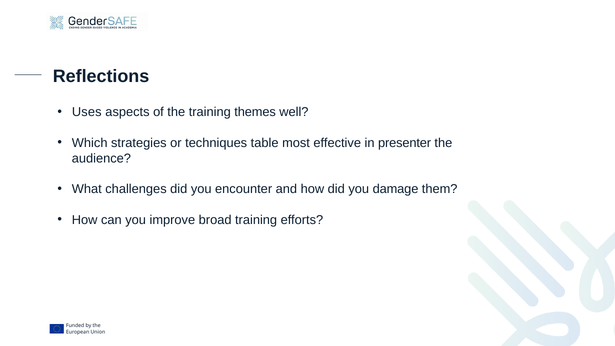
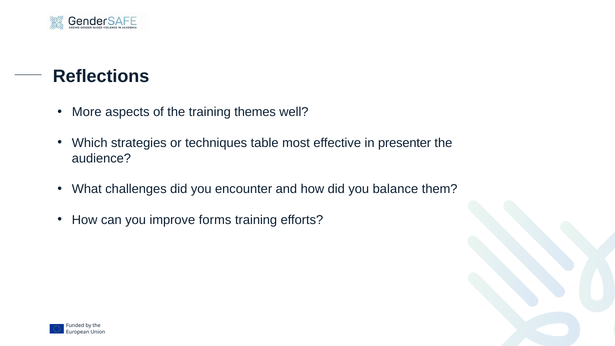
Uses: Uses -> More (87, 112)
damage: damage -> balance (395, 189)
broad: broad -> forms (215, 220)
